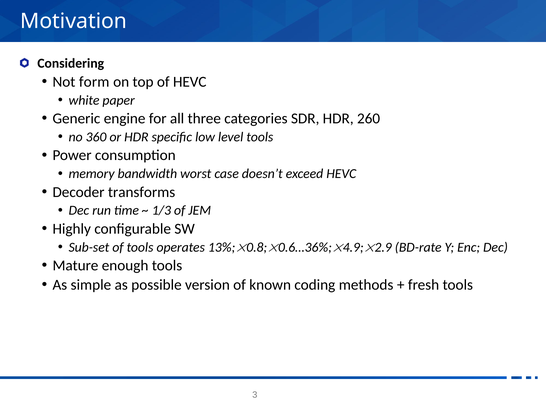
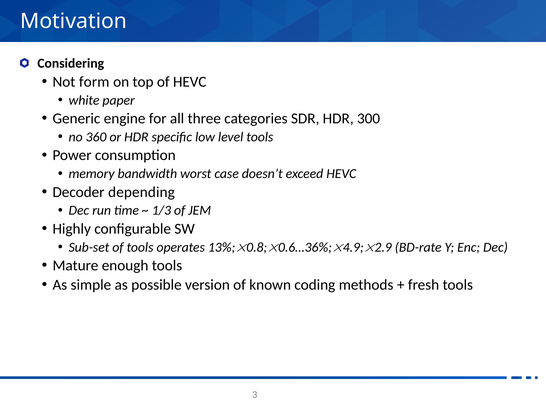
260: 260 -> 300 (369, 119)
transforms: transforms -> depending (142, 192)
